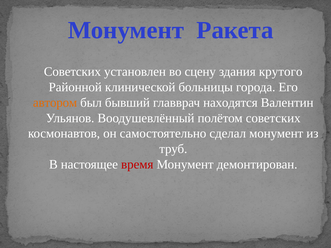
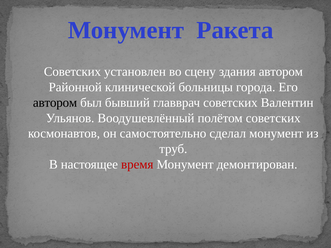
здания крутого: крутого -> автором (281, 72)
автором colour: orange -> black (55, 103)
главврач находятся: находятся -> советских (230, 103)
